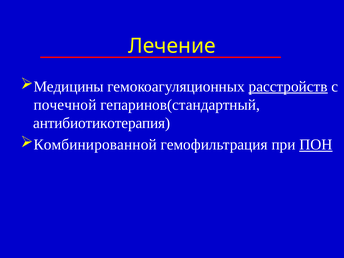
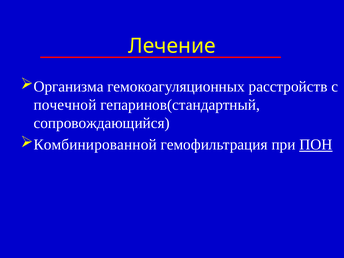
Медицины: Медицины -> Организма (69, 86)
расстройств underline: present -> none (288, 86)
антибиотикотерапия: антибиотикотерапия -> сопровождающийся (102, 123)
